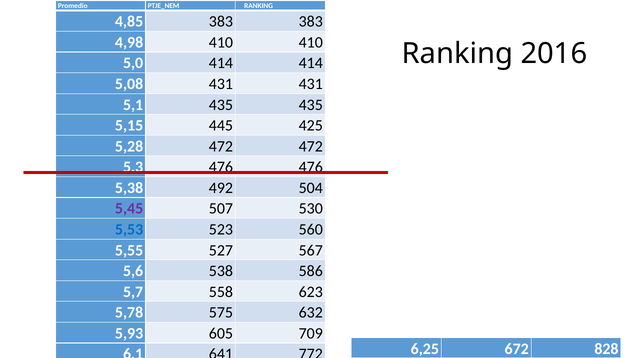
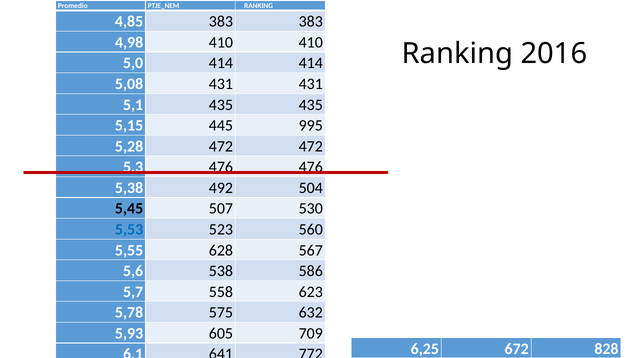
425: 425 -> 995 (311, 125)
5,45 colour: purple -> black (129, 209)
527: 527 -> 628 (221, 250)
